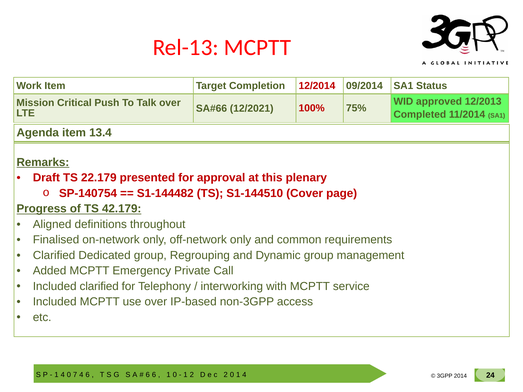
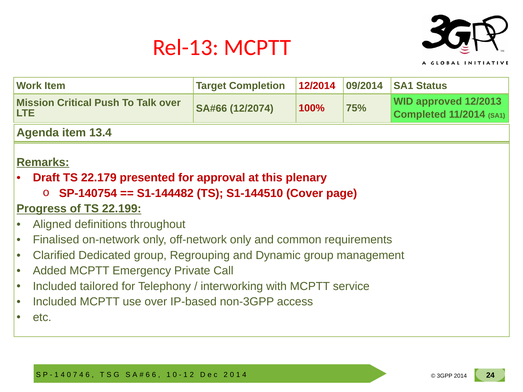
12/2021: 12/2021 -> 12/2074 (252, 108)
42.179: 42.179 -> 22.199 (122, 209)
Included clarified: clarified -> tailored (99, 286)
